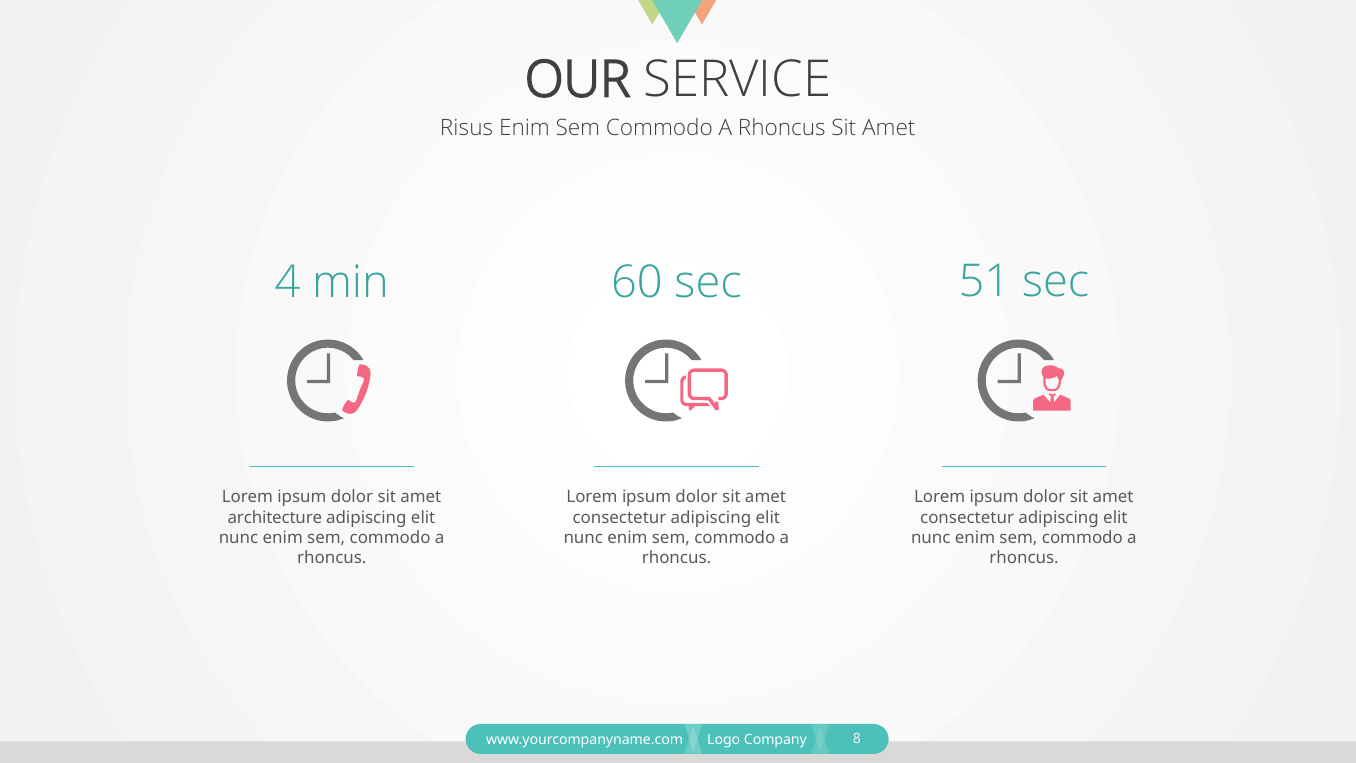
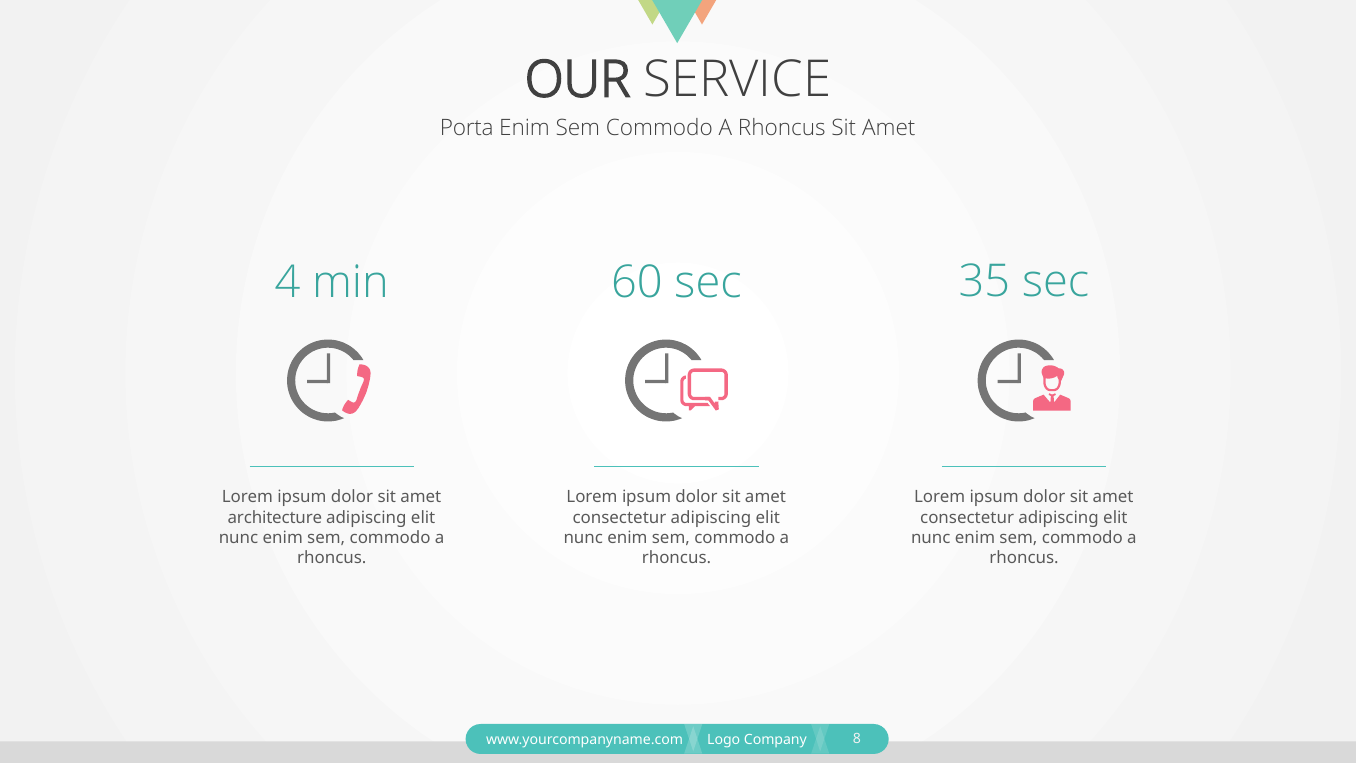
Risus: Risus -> Porta (467, 128)
51: 51 -> 35 (984, 281)
